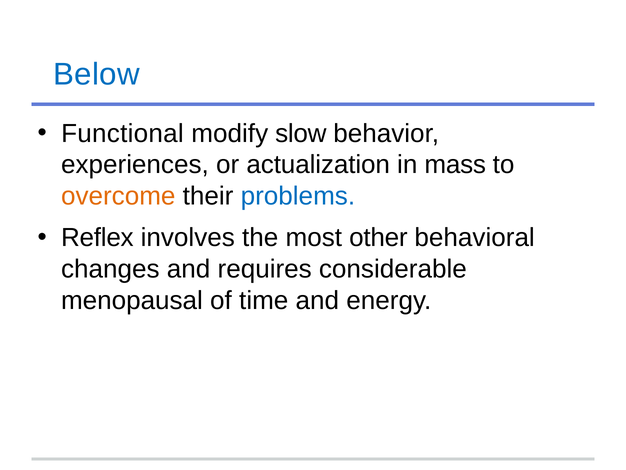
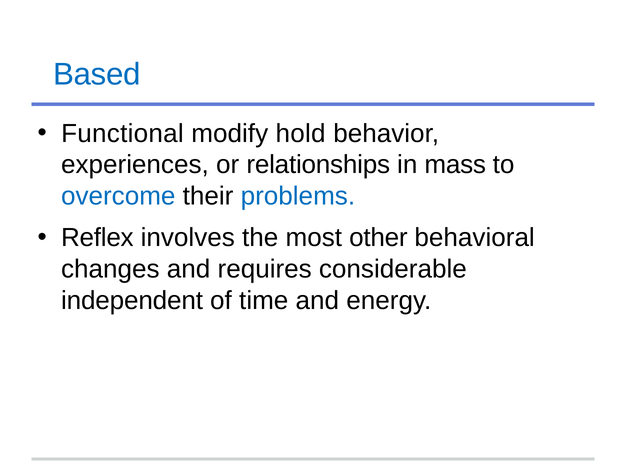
Below: Below -> Based (97, 74)
slow: slow -> hold (301, 133)
actualization: actualization -> relationships (318, 165)
overcome colour: orange -> blue (118, 196)
menopausal: menopausal -> independent (132, 300)
